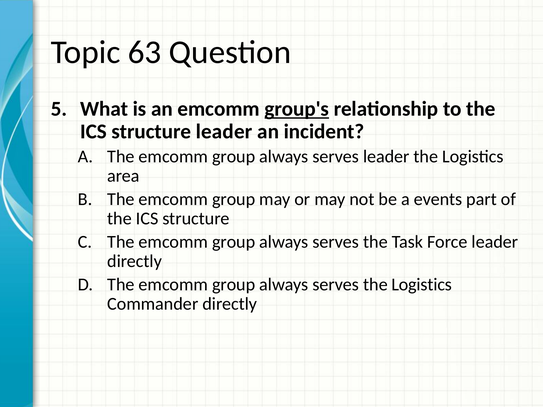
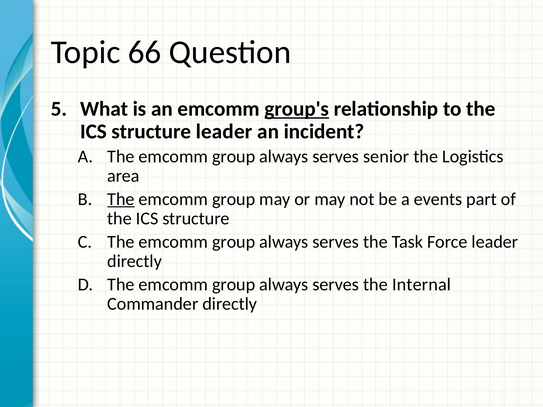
63: 63 -> 66 (145, 52)
serves leader: leader -> senior (386, 157)
The underline: none -> present (121, 199)
serves the Logistics: Logistics -> Internal (422, 285)
